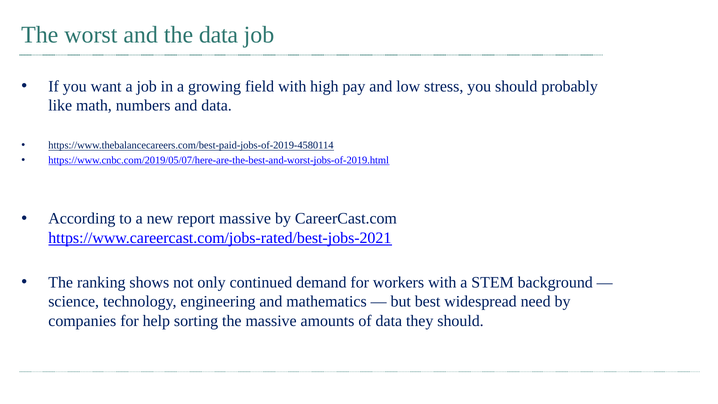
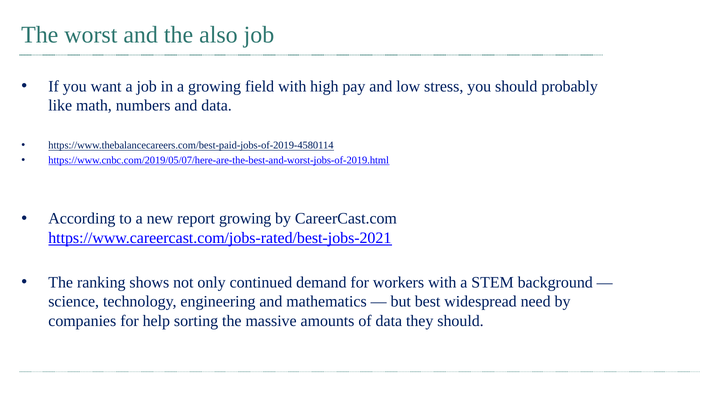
the data: data -> also (218, 35)
report massive: massive -> growing (245, 219)
